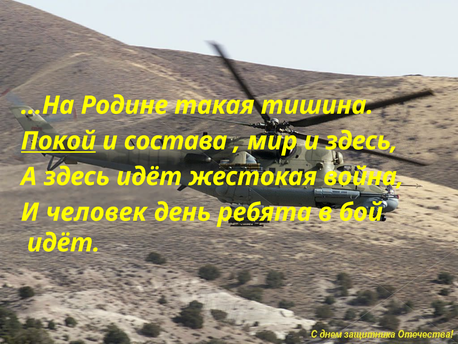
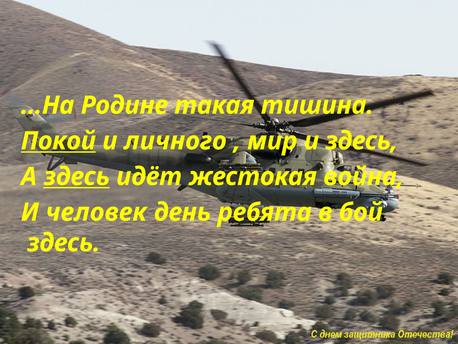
состава: состава -> личного (175, 141)
здесь underline: none -> present (77, 176)
идёт: идёт -> здесь (64, 243)
